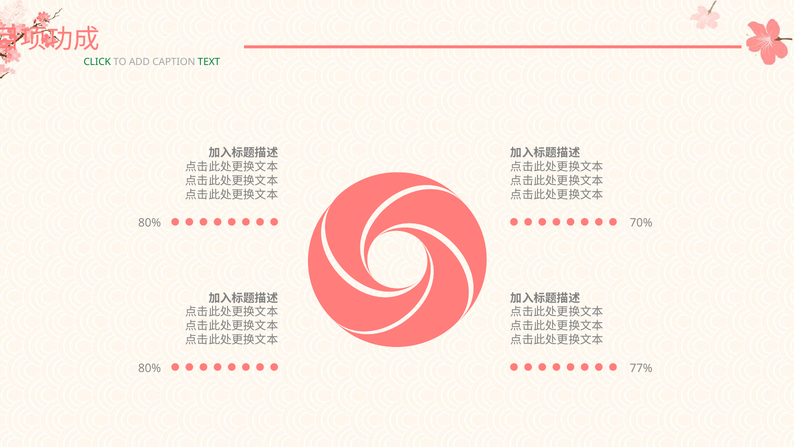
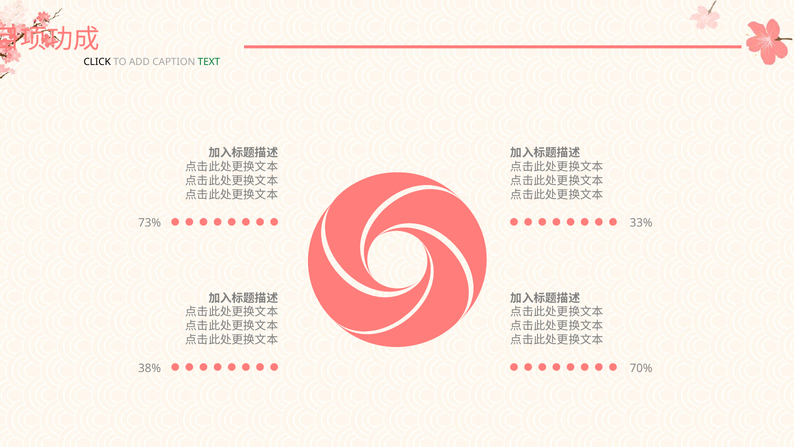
CLICK colour: green -> black (97, 62)
80%: 80% -> 73% (150, 223)
70%: 70% -> 33% (641, 223)
80%: 80% -> 38% (150, 368)
77%: 77% -> 70% (641, 368)
